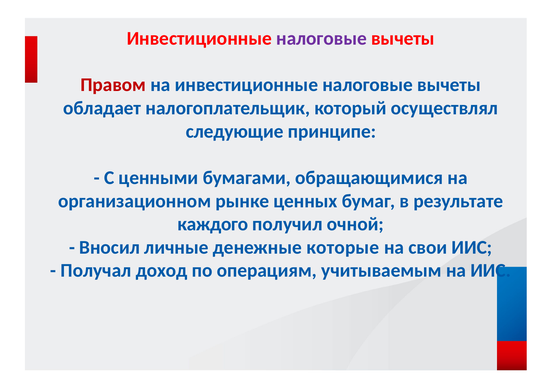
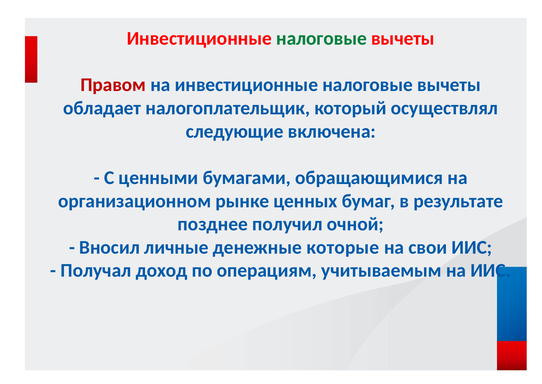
налоговые colour: purple -> green (321, 38)
принципе: принципе -> включена (332, 131)
каждого: каждого -> позднее (213, 224)
